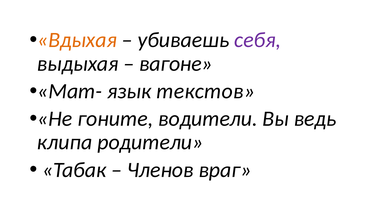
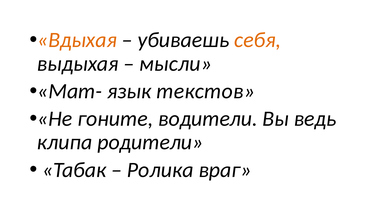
себя colour: purple -> orange (258, 40)
вагоне: вагоне -> мысли (176, 64)
Членов: Членов -> Ролика (160, 170)
